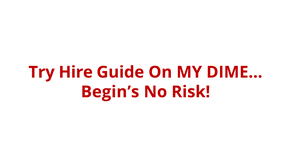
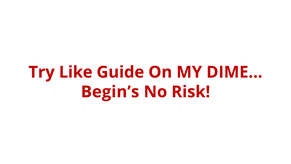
Hire: Hire -> Like (76, 72)
